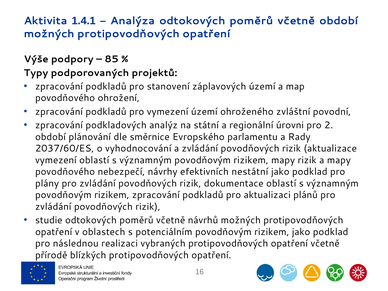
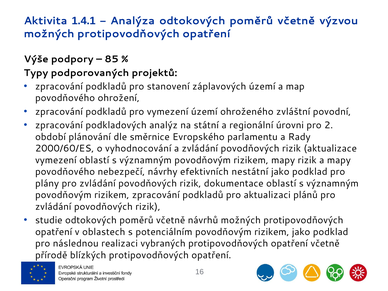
včetně období: období -> výzvou (339, 21)
2037/60/ES: 2037/60/ES -> 2000/60/ES (65, 148)
